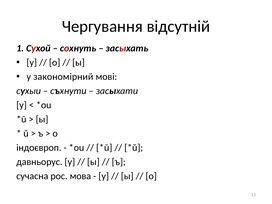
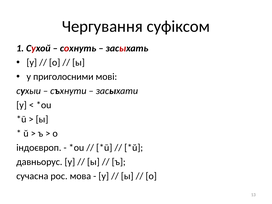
відсутній: відсутній -> суфіксом (178, 26)
закономірний: закономірний -> приголосними (63, 77)
